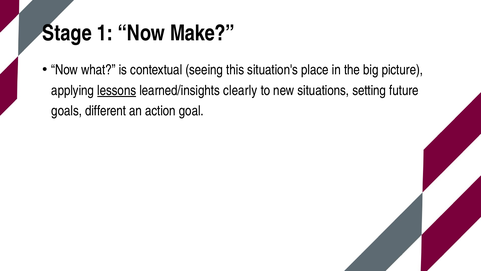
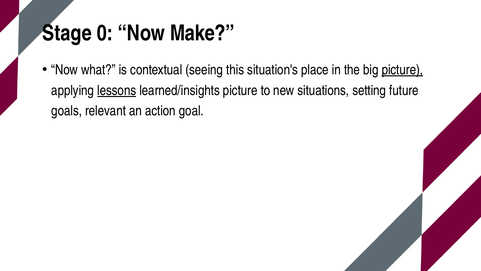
1: 1 -> 0 (105, 33)
picture underline: none -> present (402, 70)
learned/insights clearly: clearly -> picture (240, 90)
different: different -> relevant (106, 111)
